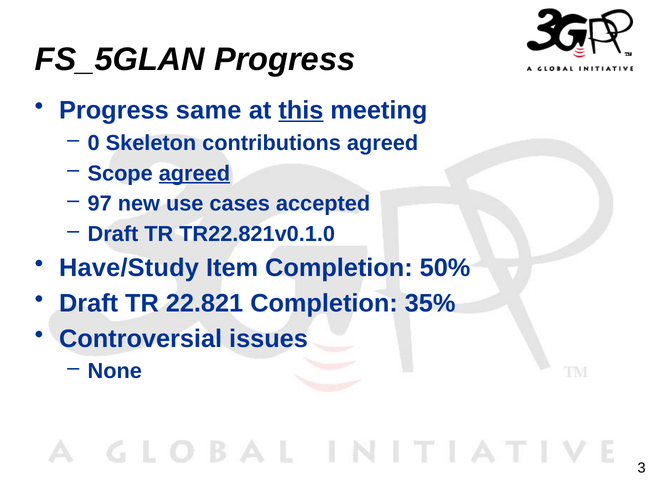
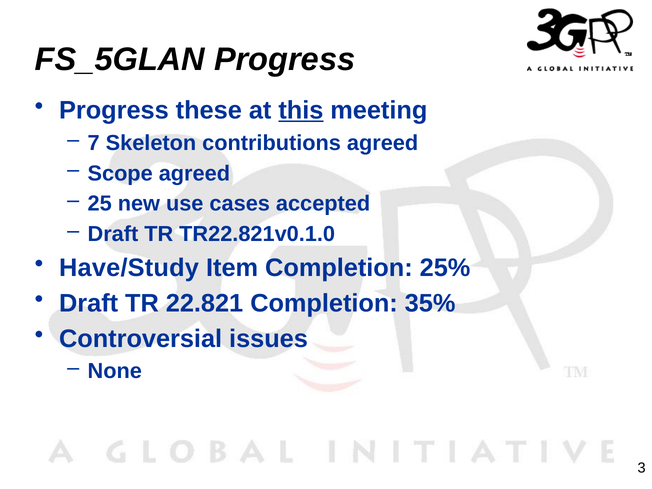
same: same -> these (209, 111)
0: 0 -> 7 (94, 143)
agreed underline: present -> none (194, 173)
97: 97 -> 25 (100, 204)
50%: 50% -> 25% (445, 268)
